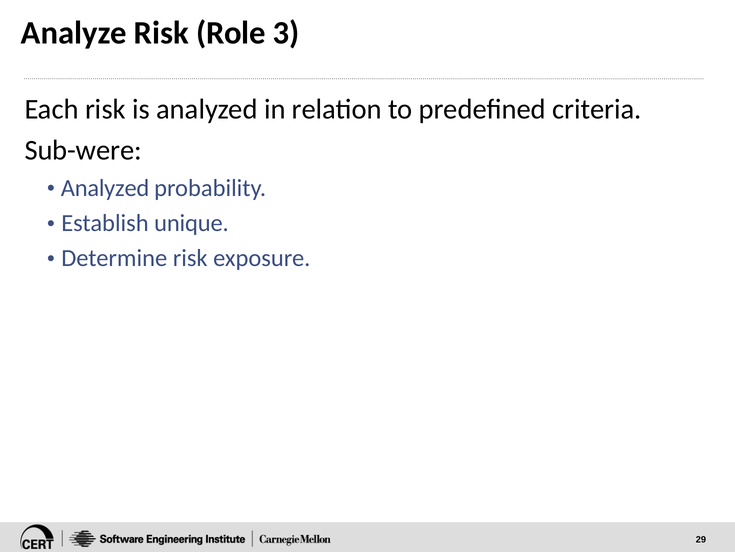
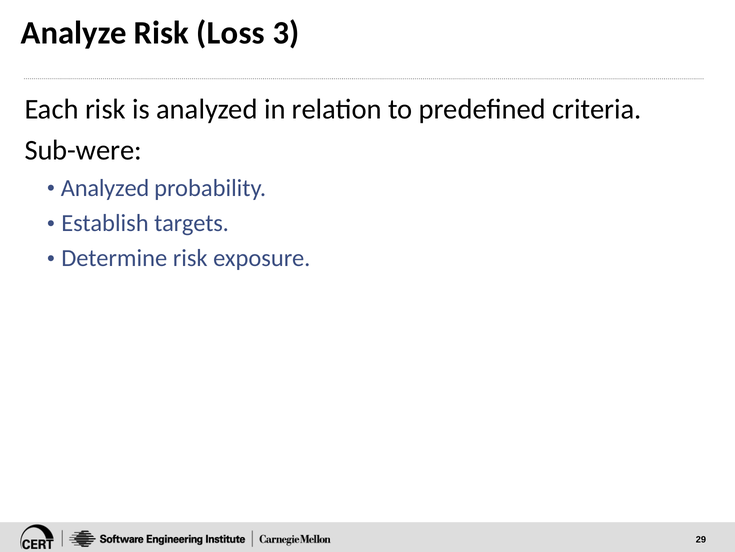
Role: Role -> Loss (231, 33)
unique: unique -> targets (191, 223)
